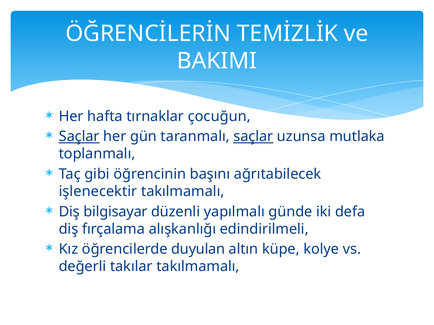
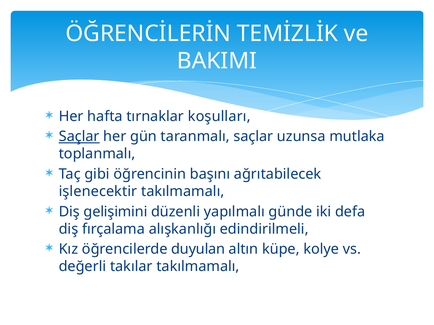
çocuğun: çocuğun -> koşulları (219, 117)
saçlar underline: present -> none (253, 137)
bilgisayar: bilgisayar -> gelişimini (116, 212)
